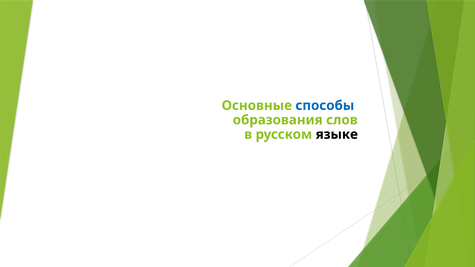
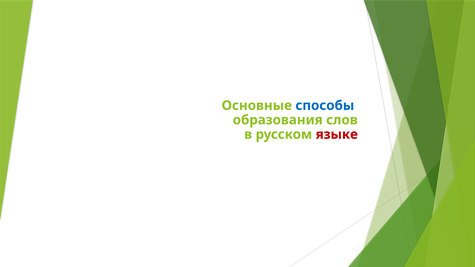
языке colour: black -> red (337, 134)
